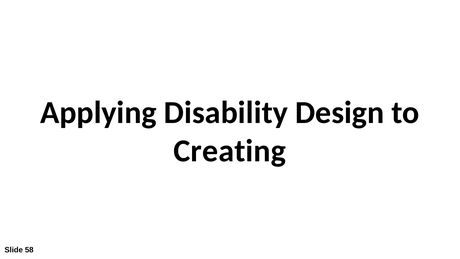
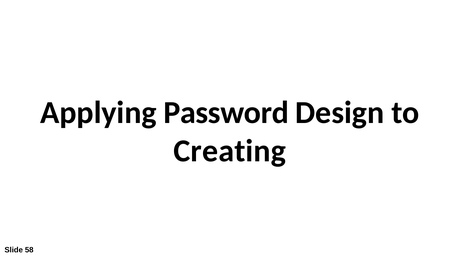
Disability: Disability -> Password (226, 112)
